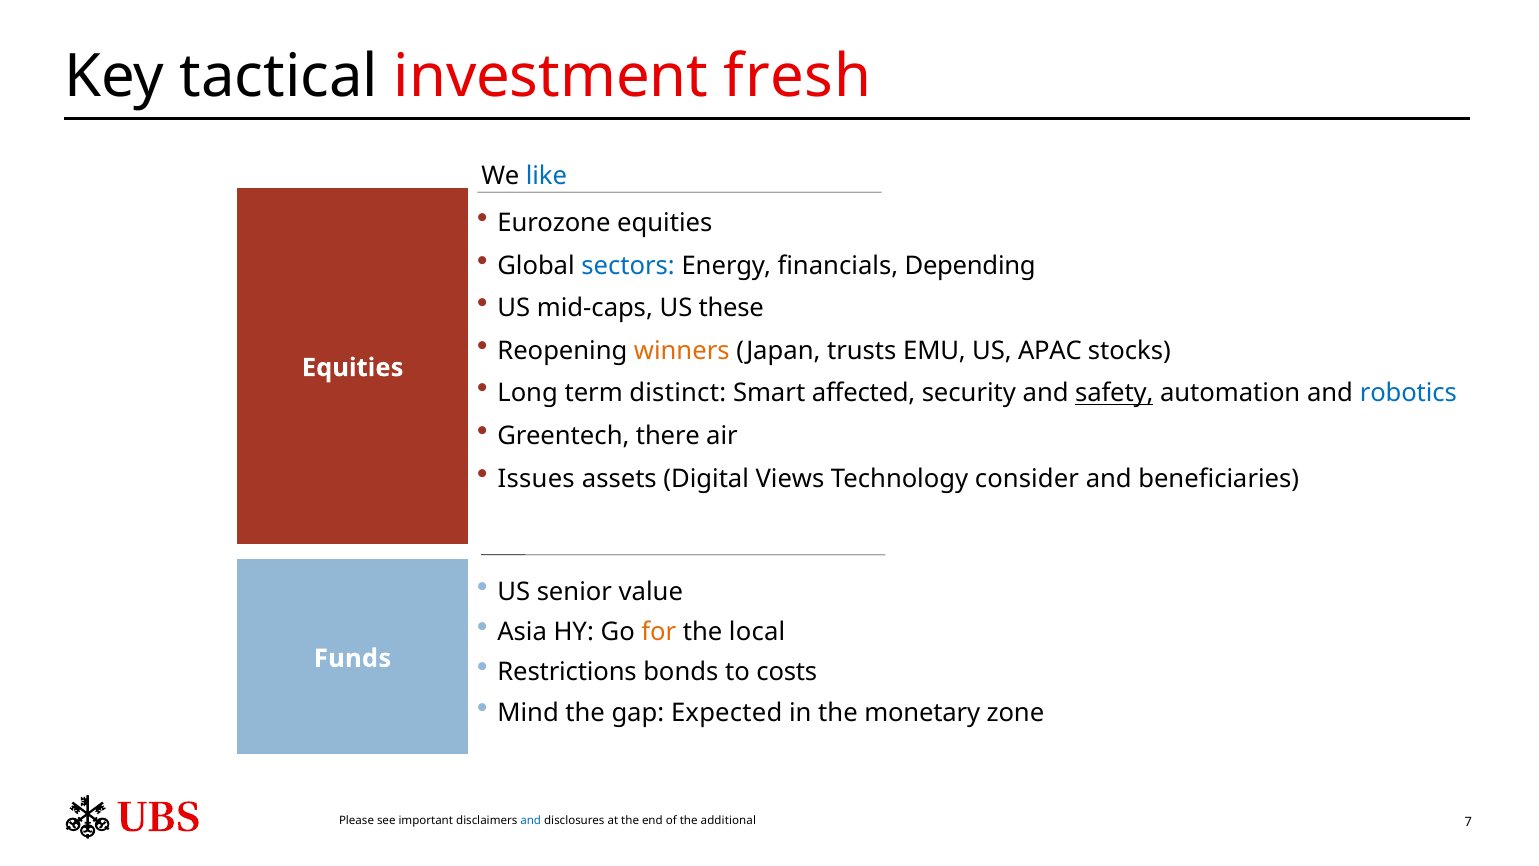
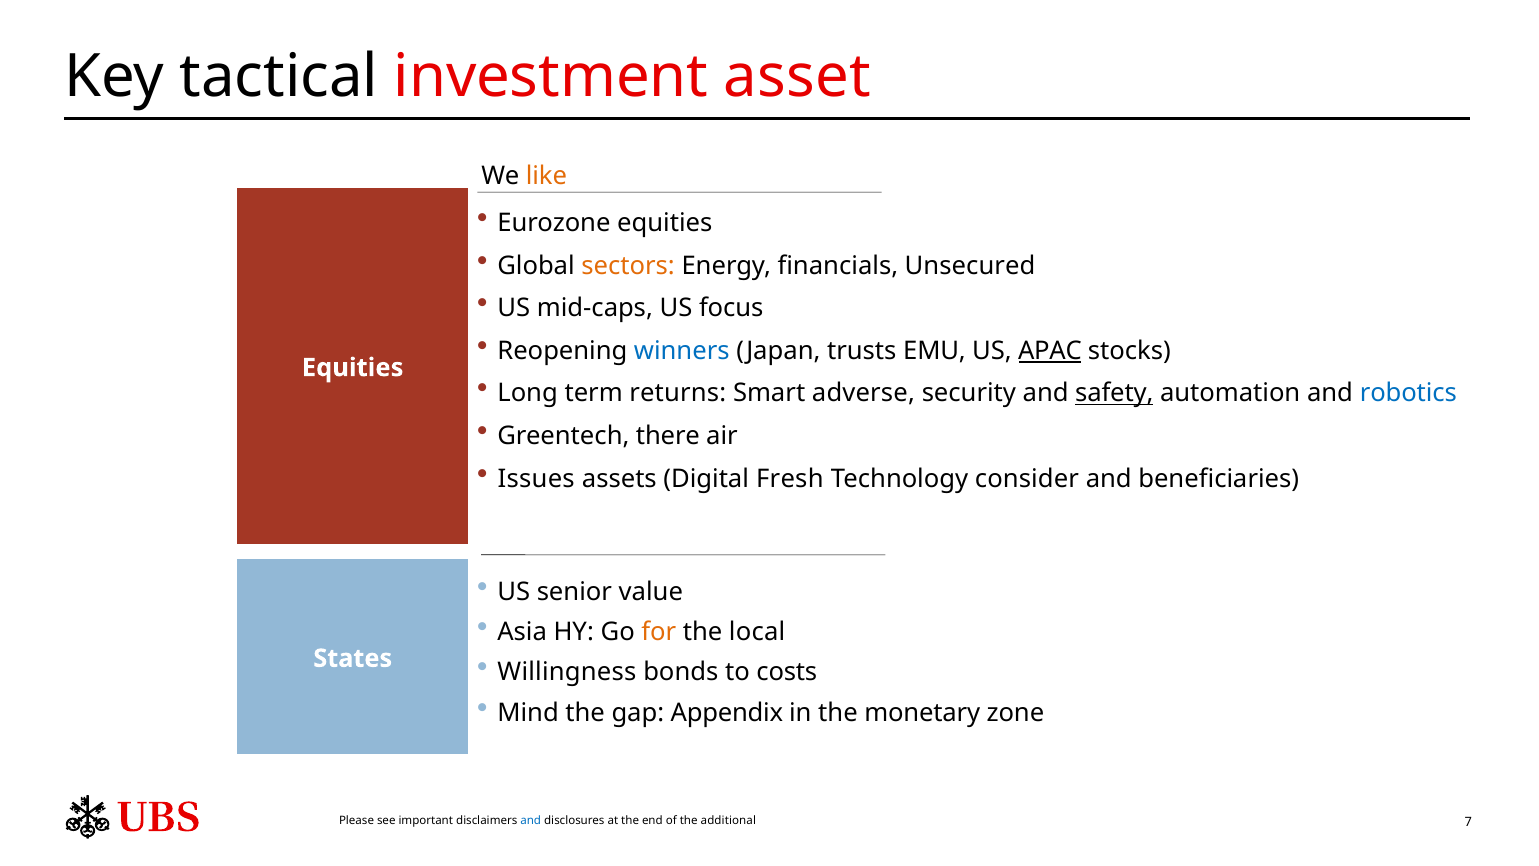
fresh: fresh -> asset (798, 76)
like colour: blue -> orange (546, 176)
sectors colour: blue -> orange (628, 266)
Depending: Depending -> Unsecured (970, 266)
these: these -> focus (731, 308)
winners colour: orange -> blue (682, 351)
APAC underline: none -> present (1050, 351)
distinct: distinct -> returns (678, 393)
affected: affected -> adverse (863, 393)
Views: Views -> Fresh (790, 478)
Funds: Funds -> States (353, 658)
Restrictions: Restrictions -> Willingness (567, 672)
Expected: Expected -> Appendix (727, 713)
